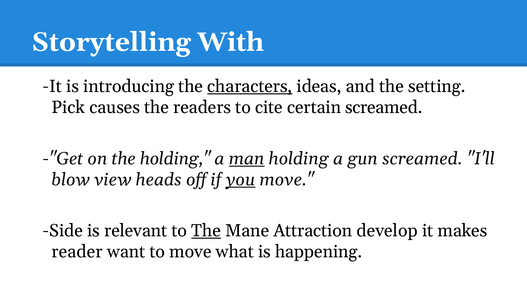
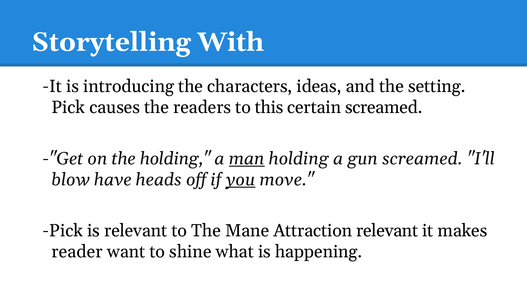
characters underline: present -> none (250, 86)
cite: cite -> this (269, 107)
view: view -> have (113, 179)
Side: Side -> Pick (63, 230)
The underline: present -> none (206, 230)
Attraction develop: develop -> relevant (387, 230)
to move: move -> shine (190, 251)
